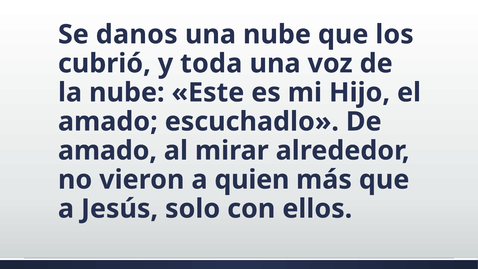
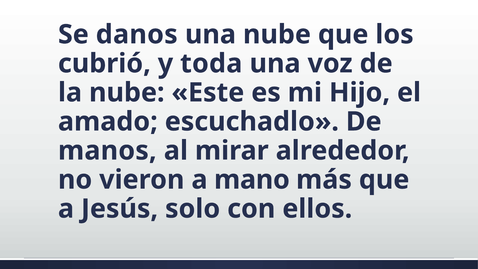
amado: amado -> manos (107, 151)
quien: quien -> mano (252, 180)
